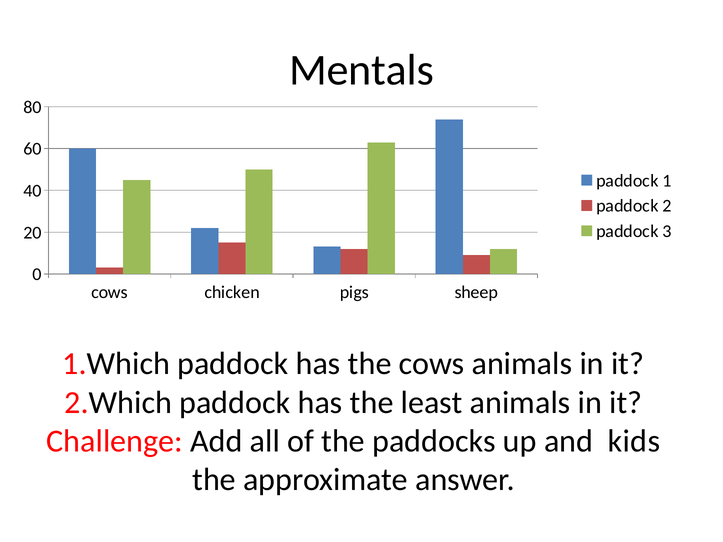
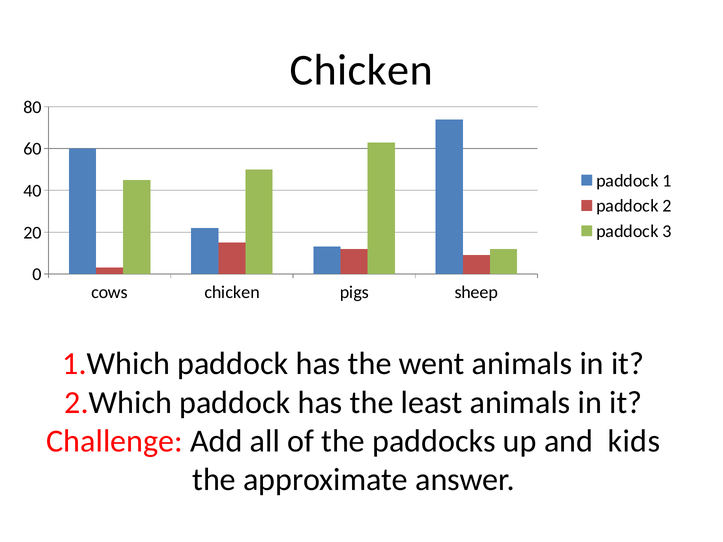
Mentals: Mentals -> Chicken (361, 70)
the cows: cows -> went (432, 364)
